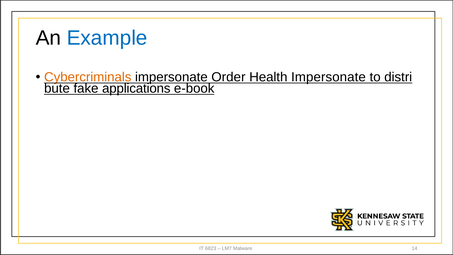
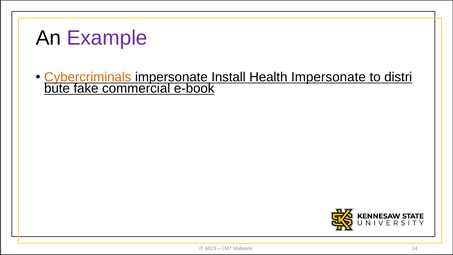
Example colour: blue -> purple (107, 38)
Order: Order -> Install (229, 77)
applications: applications -> commercial (136, 89)
